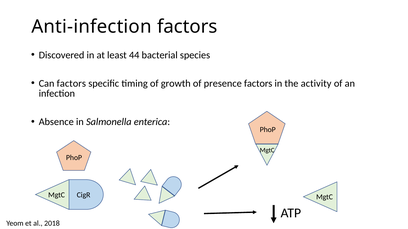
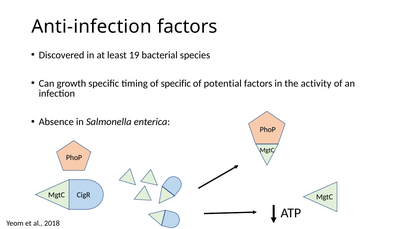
44: 44 -> 19 (134, 55)
Can factors: factors -> growth (71, 84)
of growth: growth -> specific (176, 84)
presence: presence -> potential (223, 84)
